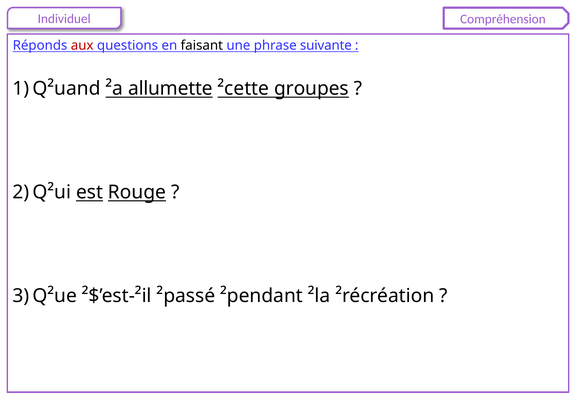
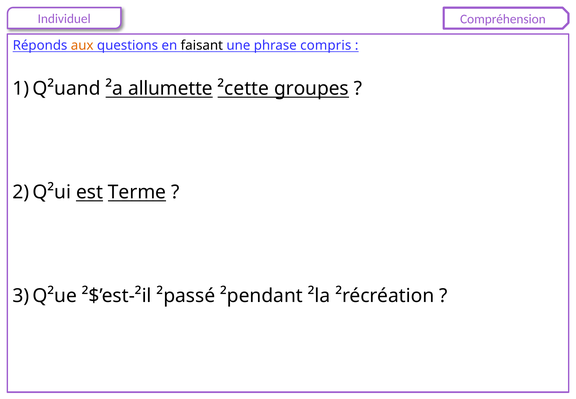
aux colour: red -> orange (82, 46)
suivante: suivante -> compris (326, 46)
Rouge: Rouge -> Terme (137, 192)
